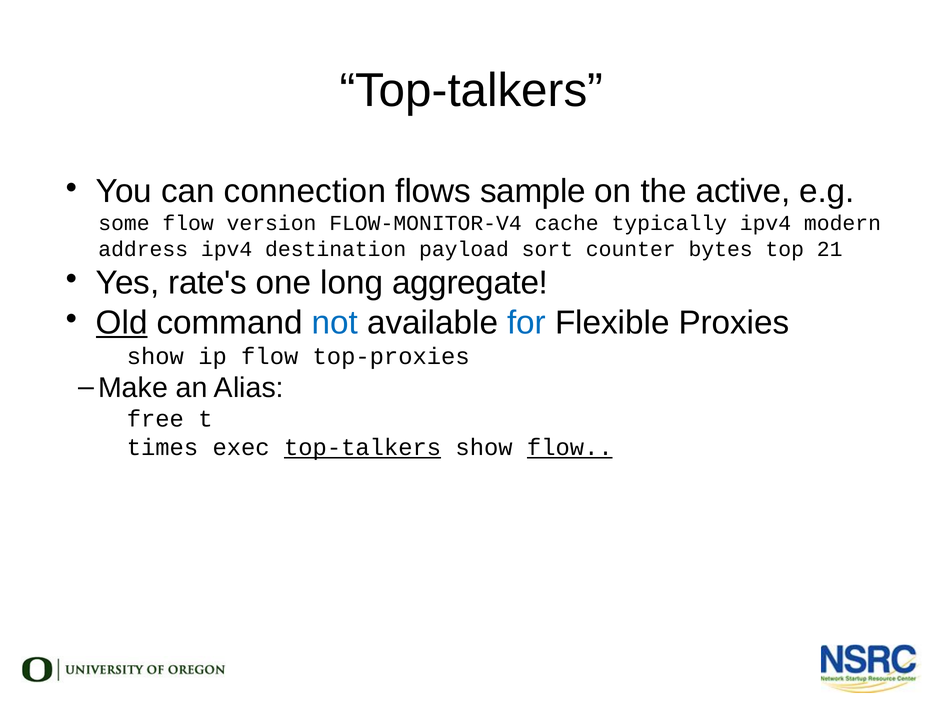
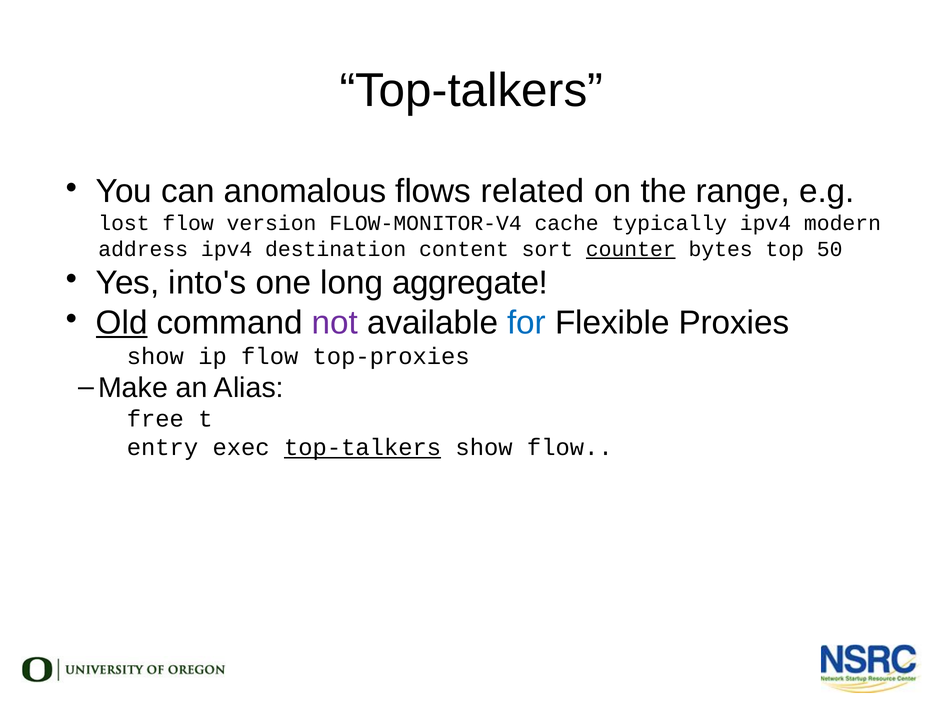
connection: connection -> anomalous (305, 192)
sample: sample -> related (533, 192)
active: active -> range (743, 192)
some: some -> lost (124, 223)
payload: payload -> content (464, 249)
counter underline: none -> present (631, 249)
21: 21 -> 50 (830, 249)
rate's: rate's -> into's (207, 283)
not colour: blue -> purple (335, 323)
times: times -> entry (162, 448)
flow underline: present -> none (570, 448)
